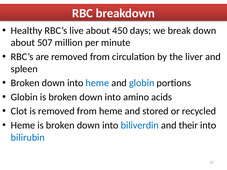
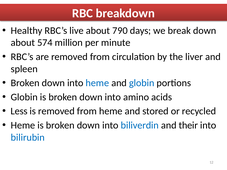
450: 450 -> 790 (120, 31)
507: 507 -> 574 (45, 43)
Clot: Clot -> Less (19, 111)
